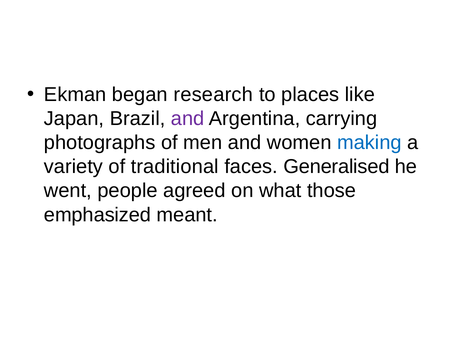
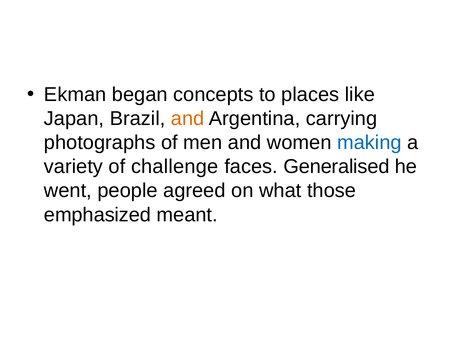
research: research -> concepts (213, 95)
and colour: purple -> orange (188, 119)
traditional: traditional -> challenge (175, 167)
